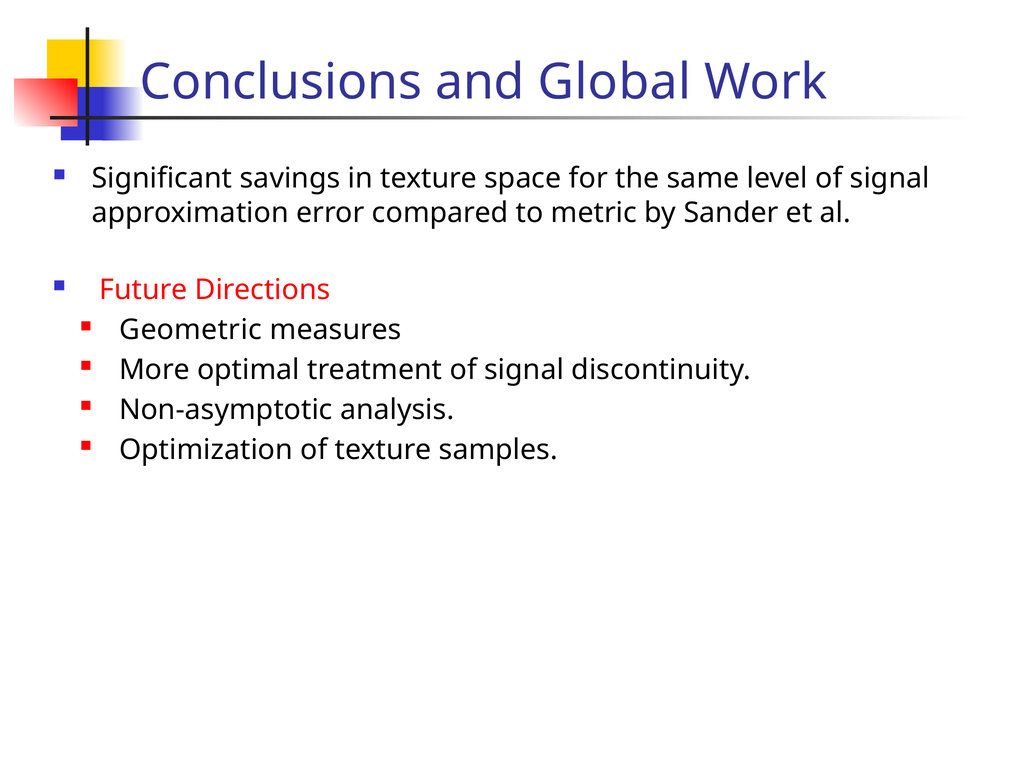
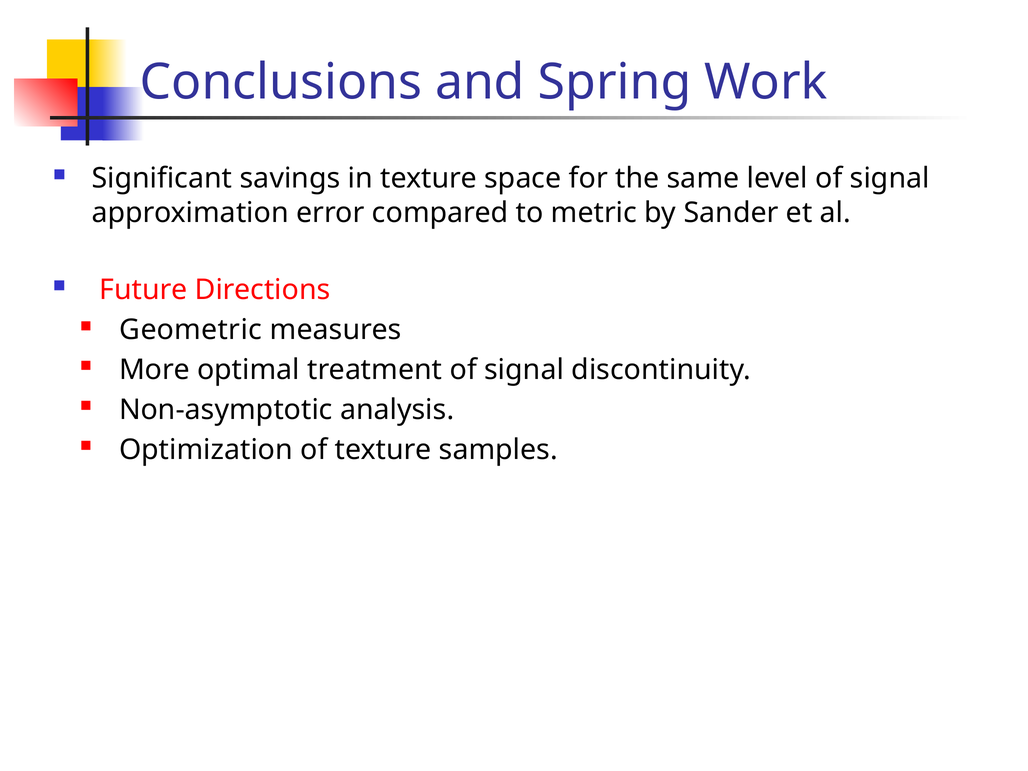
Global: Global -> Spring (615, 82)
